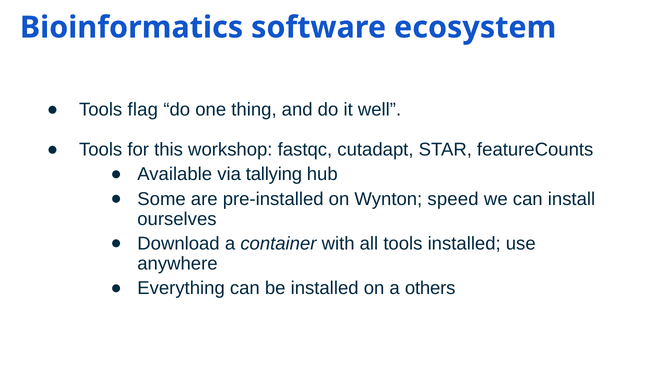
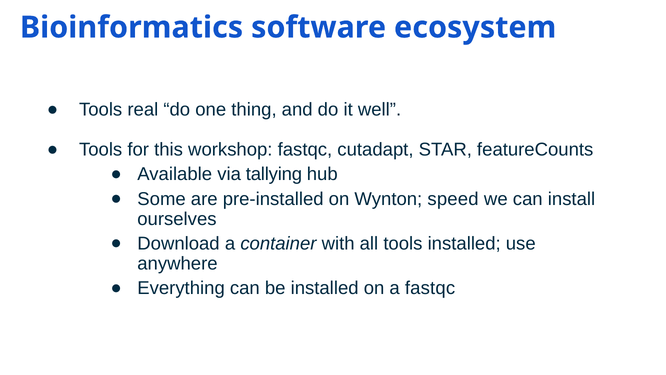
flag: flag -> real (143, 110)
a others: others -> fastqc (430, 288)
